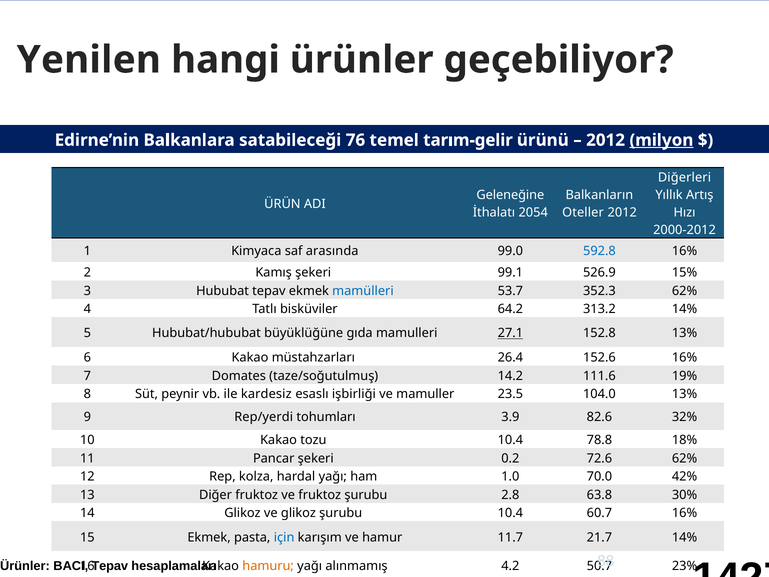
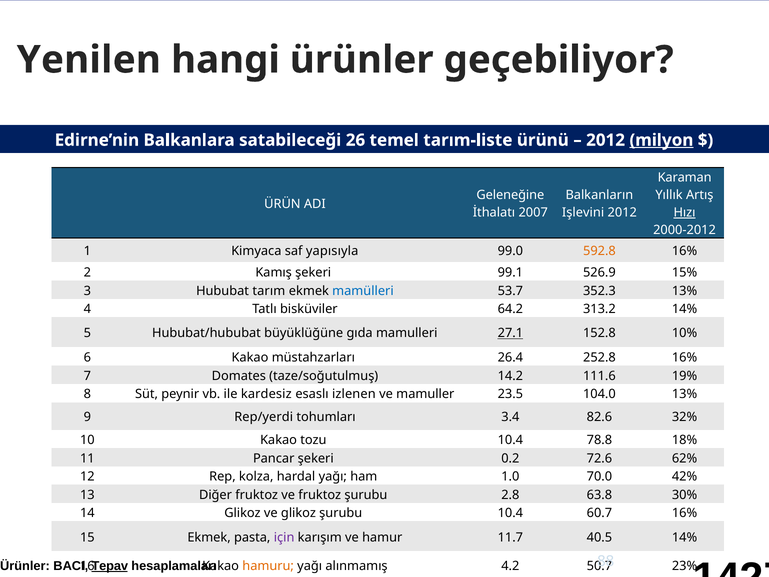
76: 76 -> 26 (355, 140)
tarım-gelir: tarım-gelir -> tarım-liste (468, 140)
Diğerleri: Diğerleri -> Karaman (685, 178)
2054: 2054 -> 2007 (533, 212)
Oteller: Oteller -> Işlevini (583, 212)
Hızı underline: none -> present (685, 212)
arasında: arasında -> yapısıyla (332, 251)
592.8 colour: blue -> orange (599, 251)
Hububat tepav: tepav -> tarım (269, 291)
352.3 62%: 62% -> 13% (685, 291)
152.8 13%: 13% -> 10% (685, 333)
152.6: 152.6 -> 252.8 (599, 357)
işbirliği: işbirliği -> izlenen (354, 394)
3.9: 3.9 -> 3.4 (510, 417)
için colour: blue -> purple (284, 537)
21.7: 21.7 -> 40.5 (599, 537)
Tepav underline: none -> present (110, 566)
